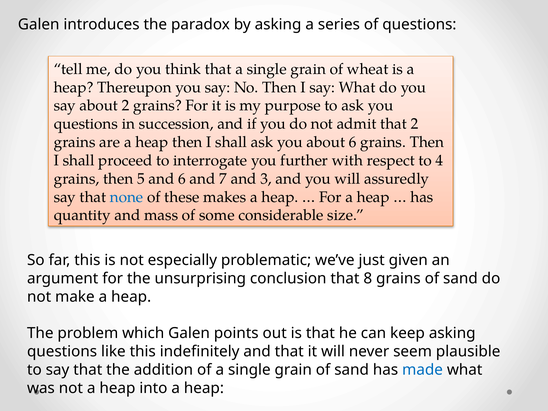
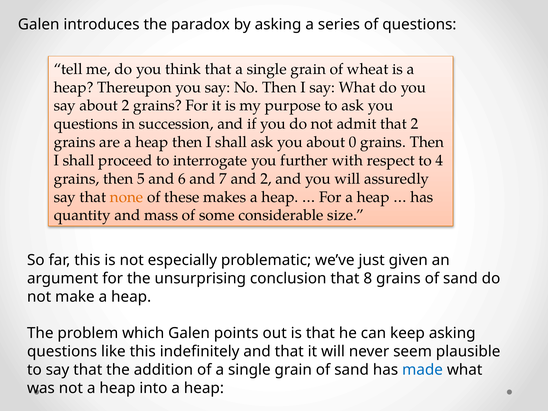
about 6: 6 -> 0 (353, 142)
and 3: 3 -> 2 (266, 179)
none colour: blue -> orange (127, 197)
